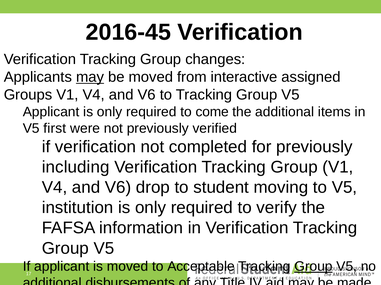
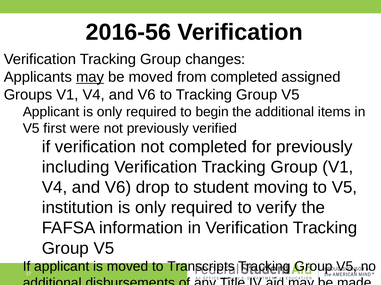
2016-45: 2016-45 -> 2016-56 (128, 32)
from interactive: interactive -> completed (244, 77)
come: come -> begin (212, 112)
Acceptable: Acceptable -> Transcripts (201, 267)
Group underline: present -> none (313, 267)
